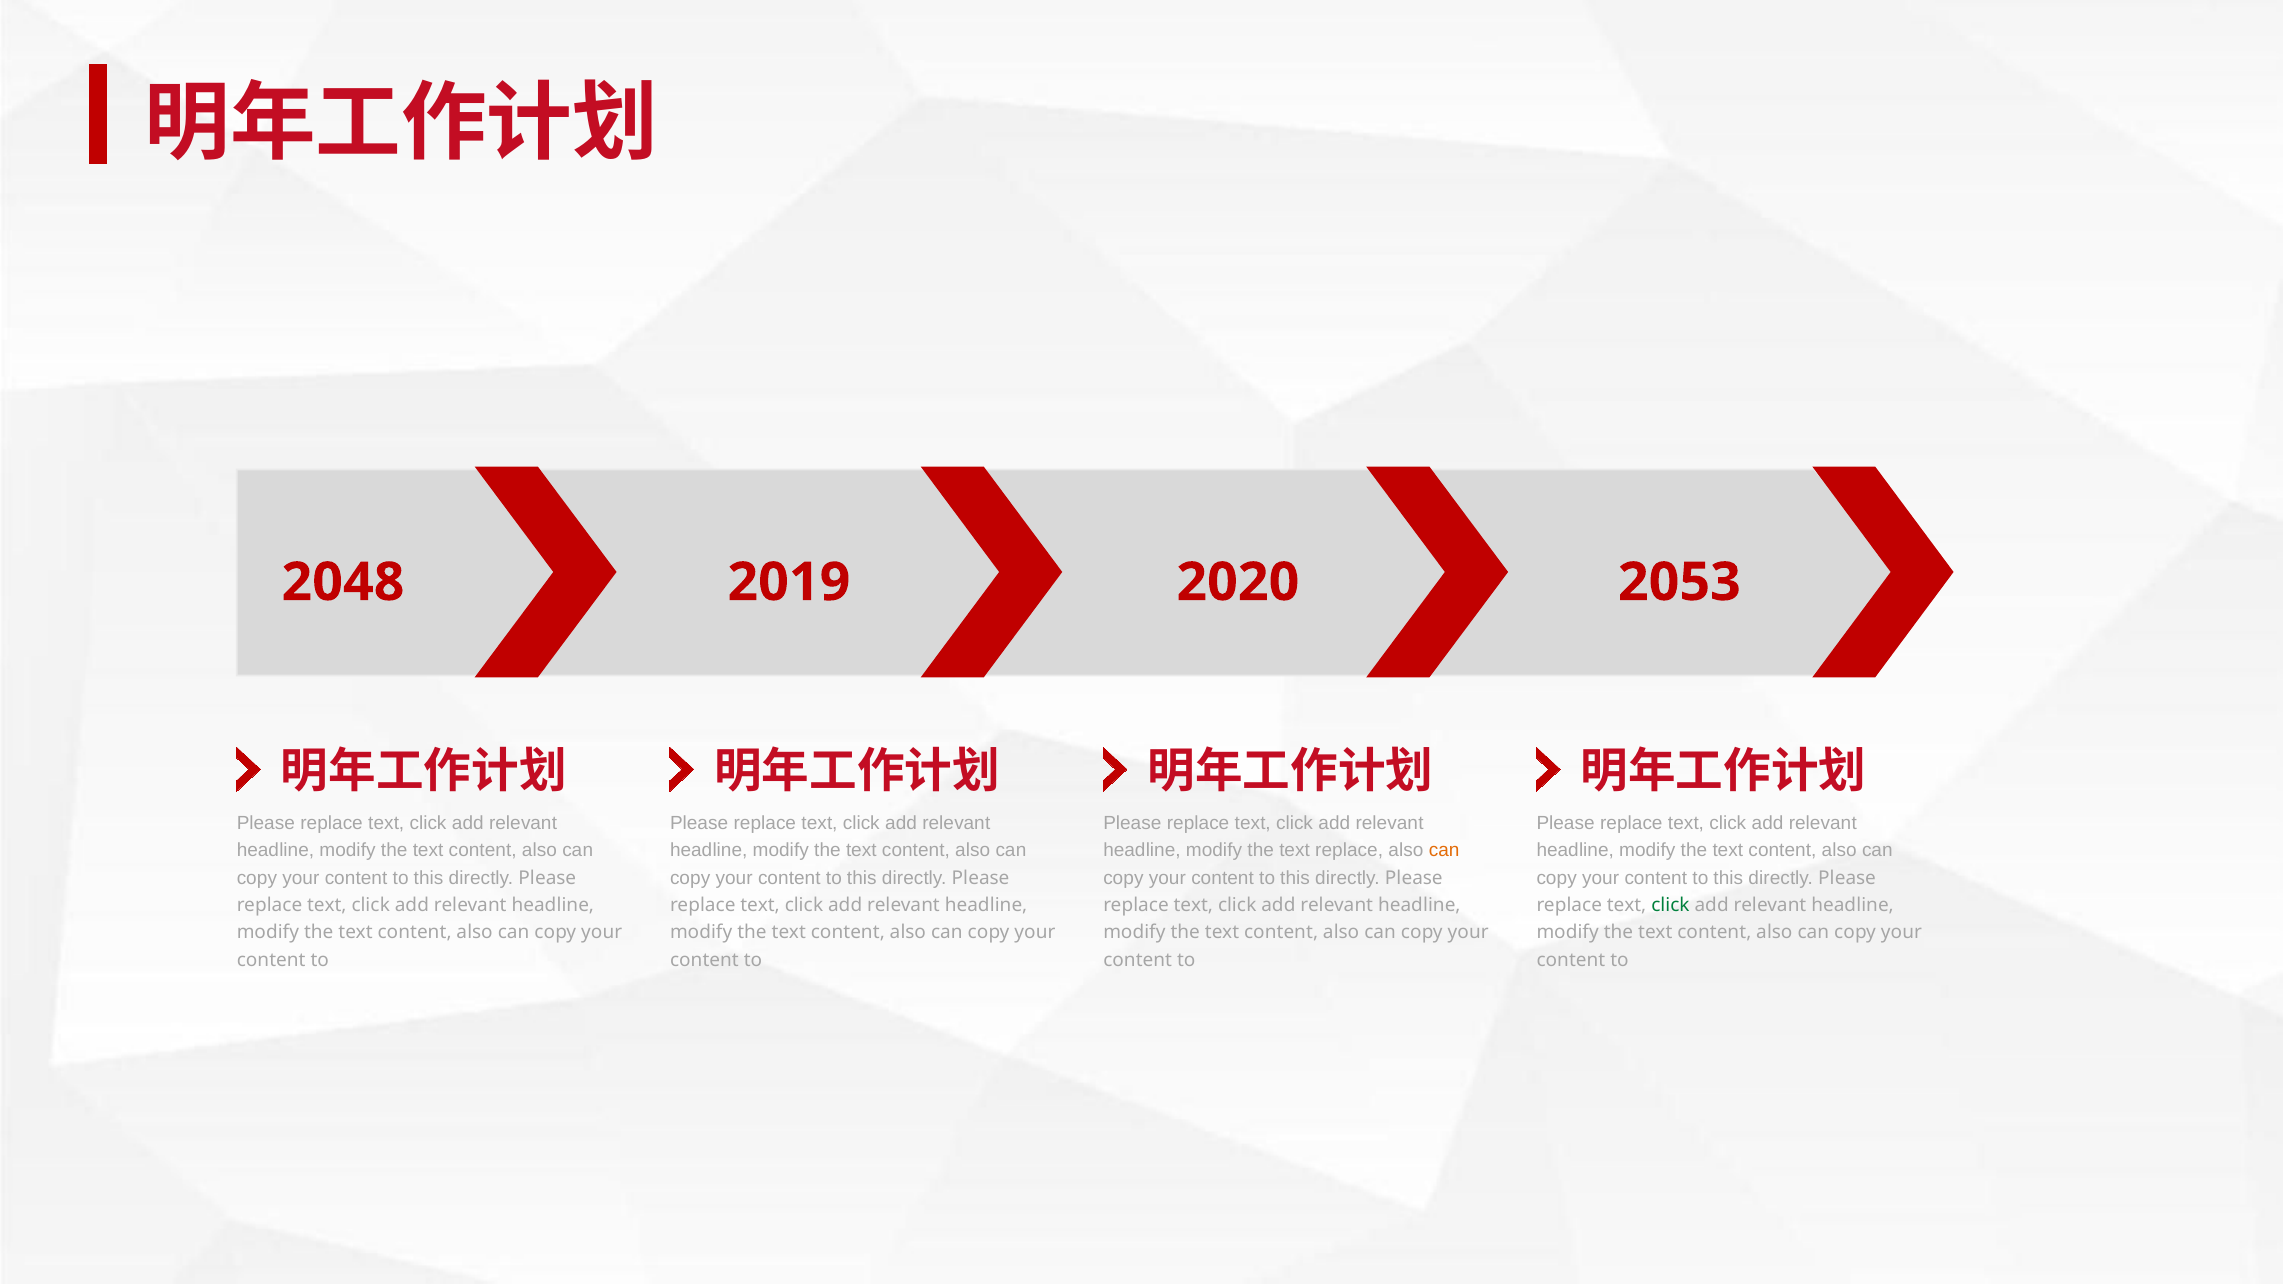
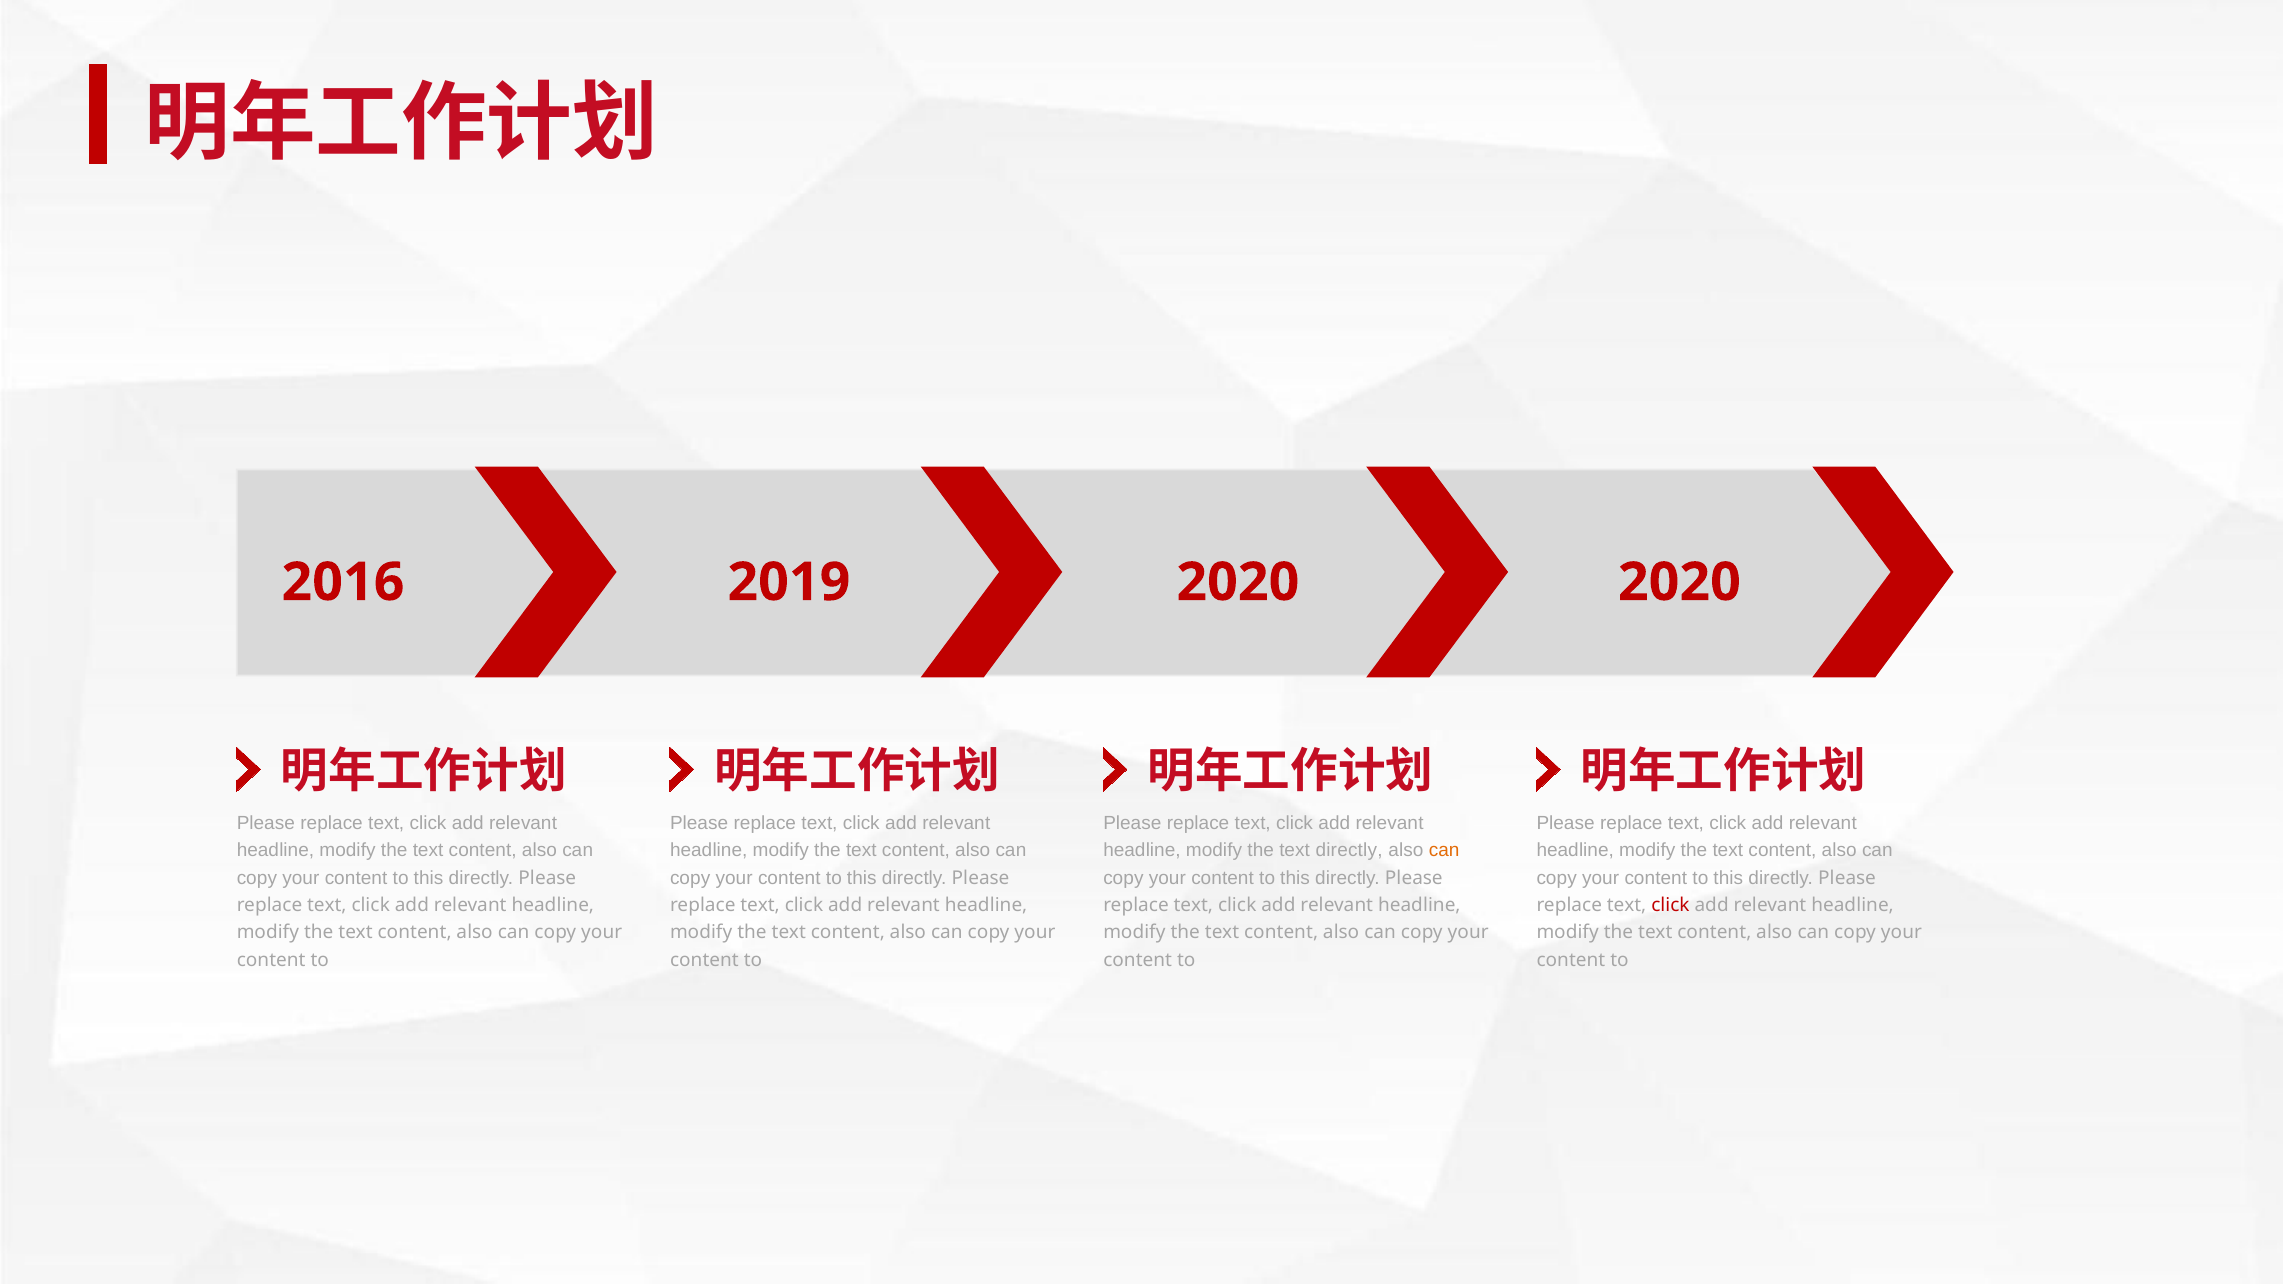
2048: 2048 -> 2016 (343, 582)
2020 2053: 2053 -> 2020 (1679, 582)
text replace: replace -> directly (1349, 851)
click colour: green -> red (1670, 905)
